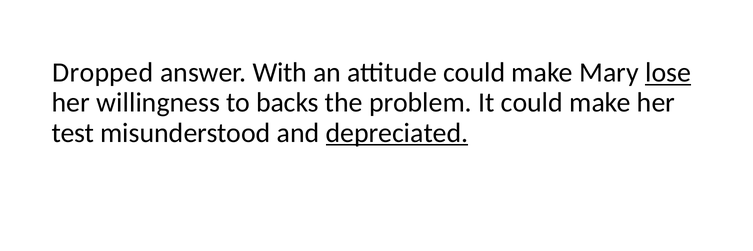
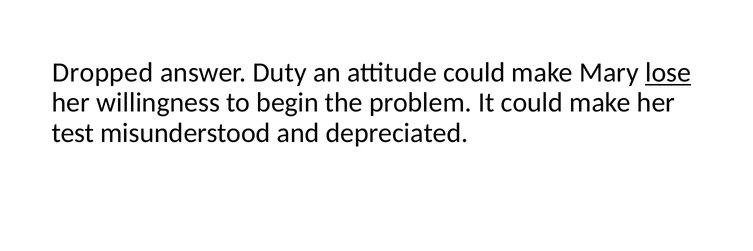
With: With -> Duty (280, 73)
backs: backs -> begin (288, 103)
depreciated underline: present -> none (397, 133)
